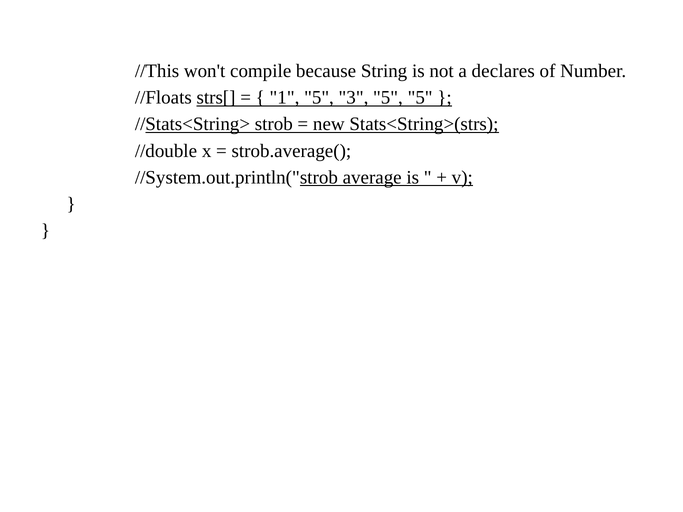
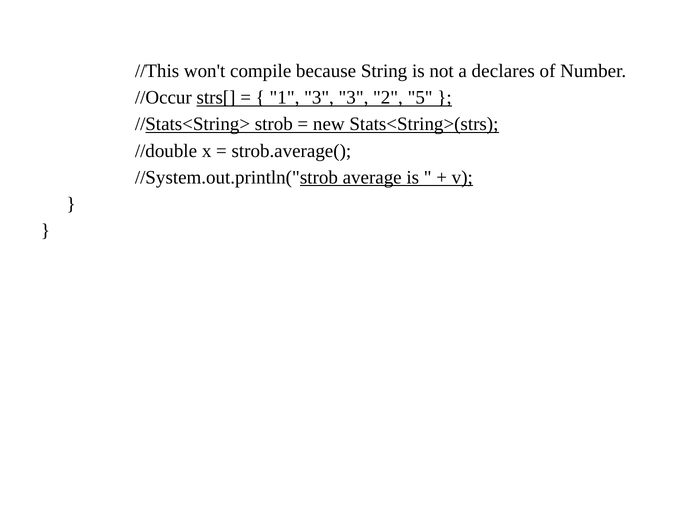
//Floats: //Floats -> //Occur (163, 98)
1 5: 5 -> 3 (319, 98)
3 5: 5 -> 2 (388, 98)
